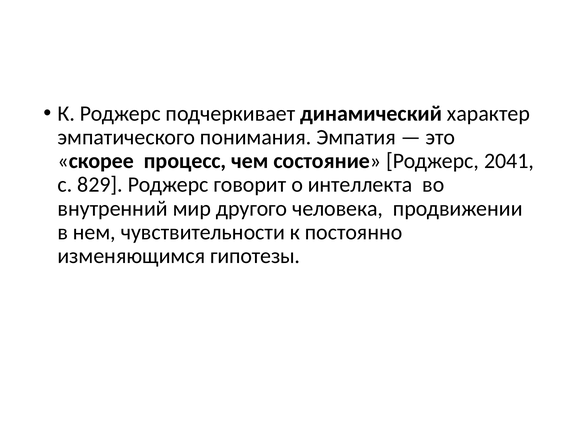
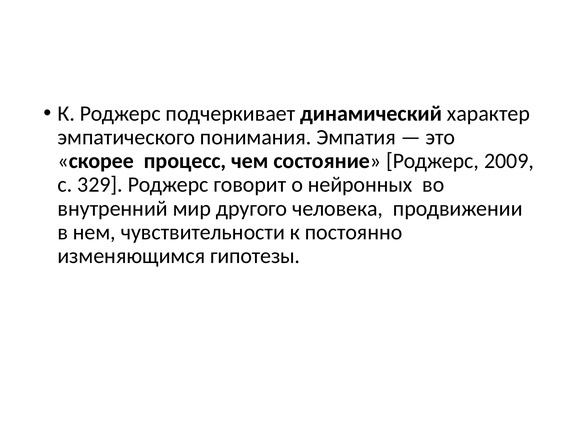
2041: 2041 -> 2009 (509, 161)
829: 829 -> 329 (100, 185)
интеллекта: интеллекта -> нейронных (360, 185)
